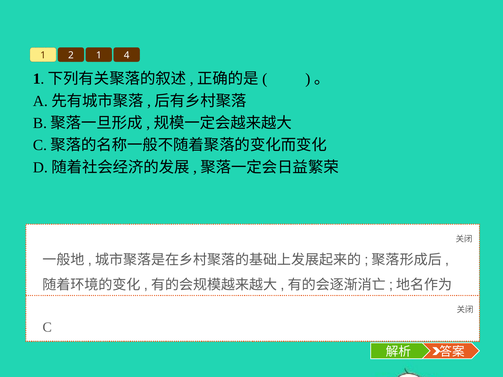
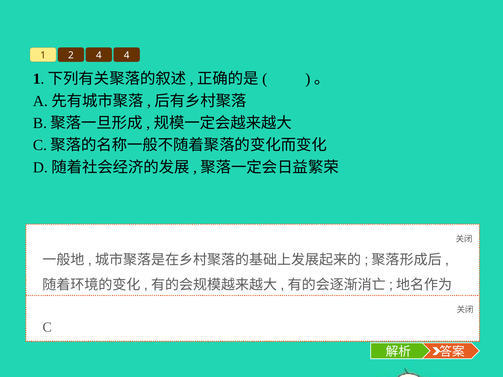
2 1: 1 -> 4 (99, 55)
